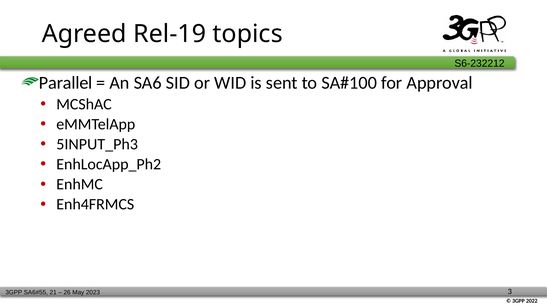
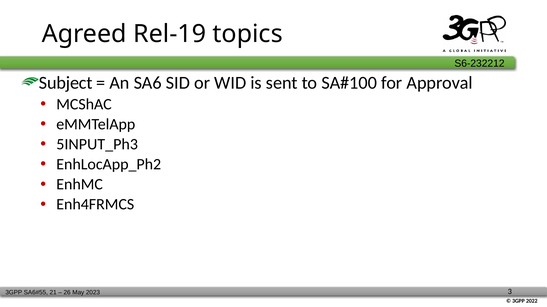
Parallel: Parallel -> Subject (66, 83)
